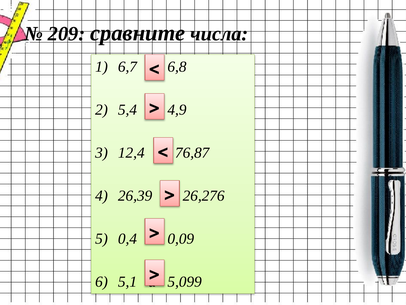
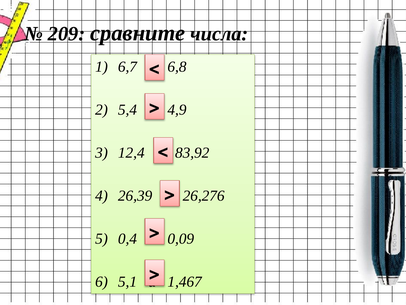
76,87: 76,87 -> 83,92 (192, 152)
5,099: 5,099 -> 1,467 (185, 281)
